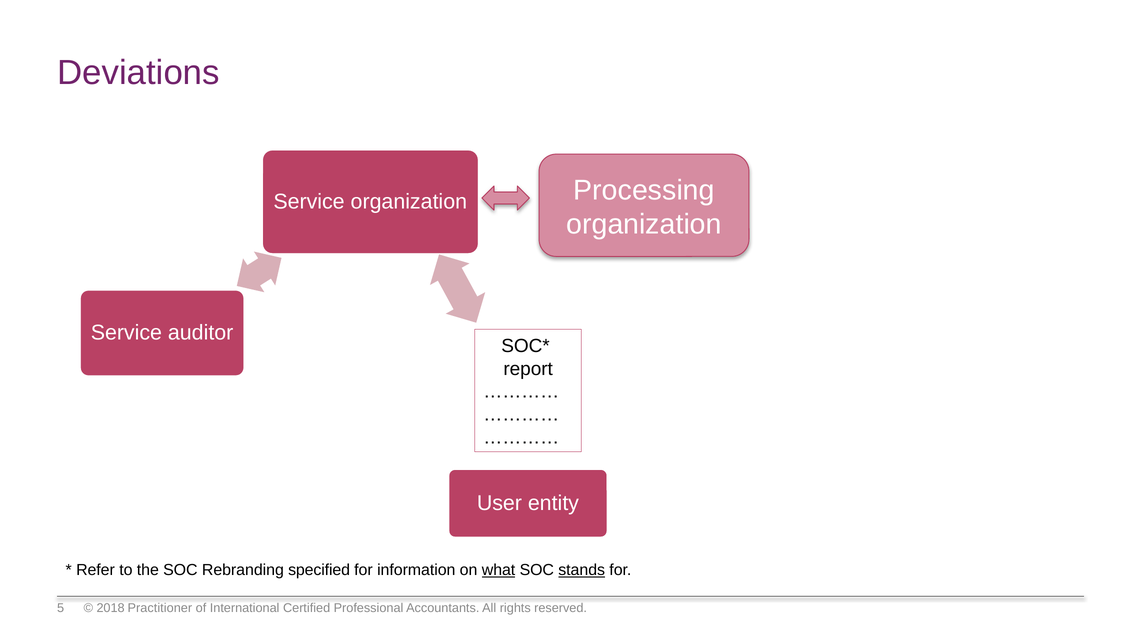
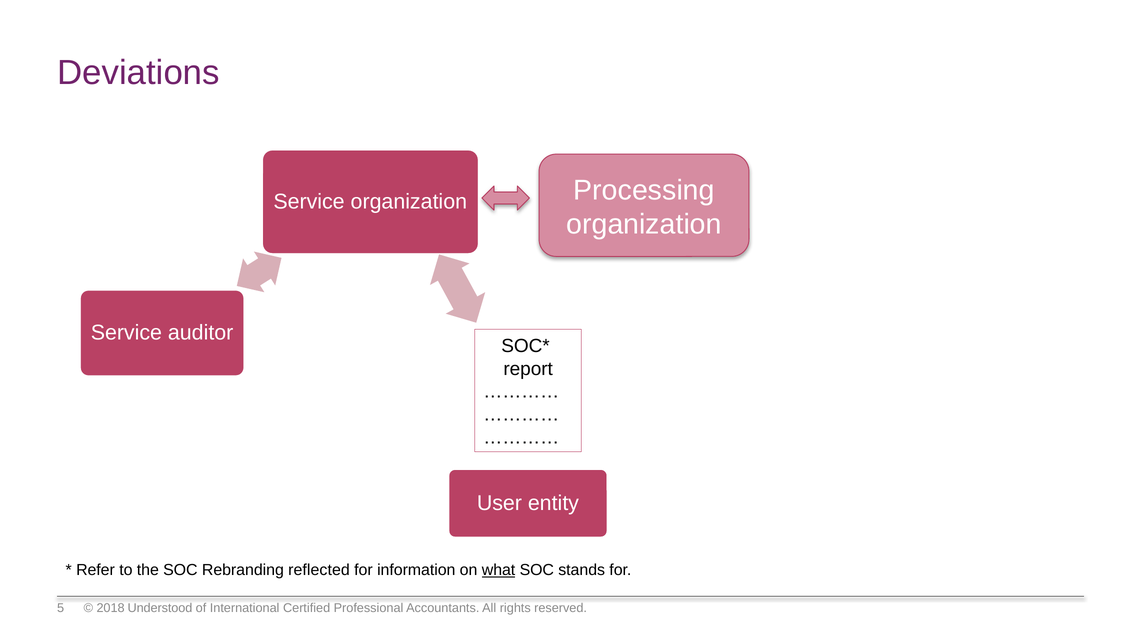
specified: specified -> reflected (319, 570)
stands underline: present -> none (582, 570)
Practitioner: Practitioner -> Understood (160, 608)
